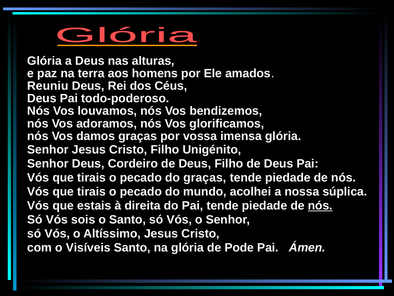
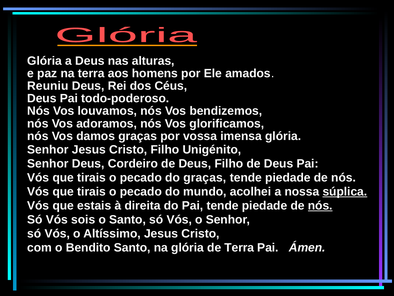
súplica underline: none -> present (345, 191)
Visíveis: Visíveis -> Bendito (88, 247)
de Pode: Pode -> Terra (239, 247)
